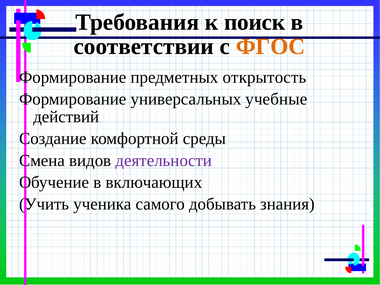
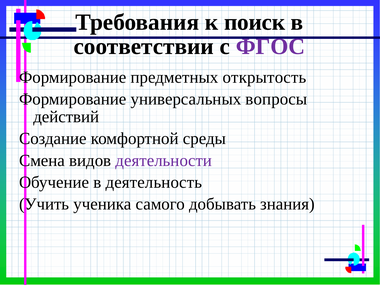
ФГОС colour: orange -> purple (270, 46)
учебные: учебные -> вопросы (276, 99)
включающих: включающих -> деятельность (154, 182)
